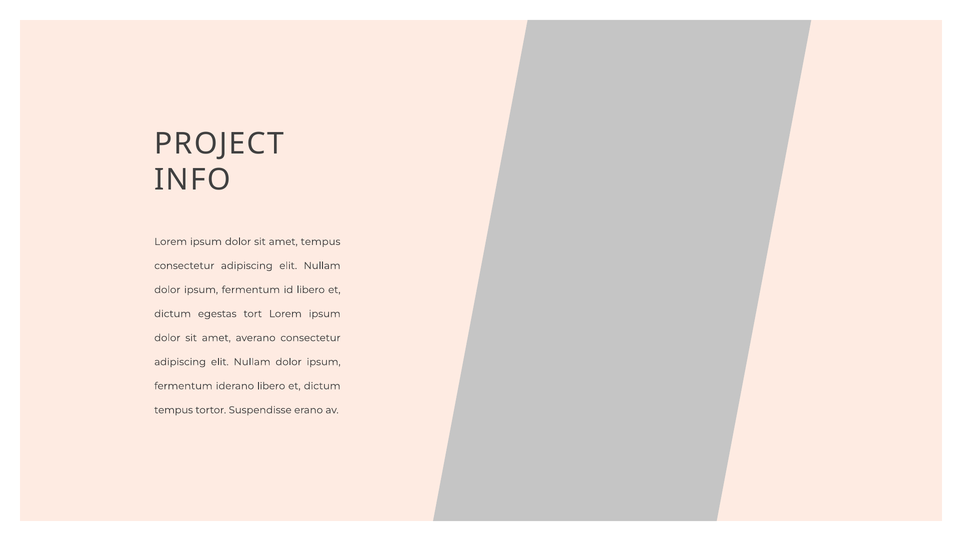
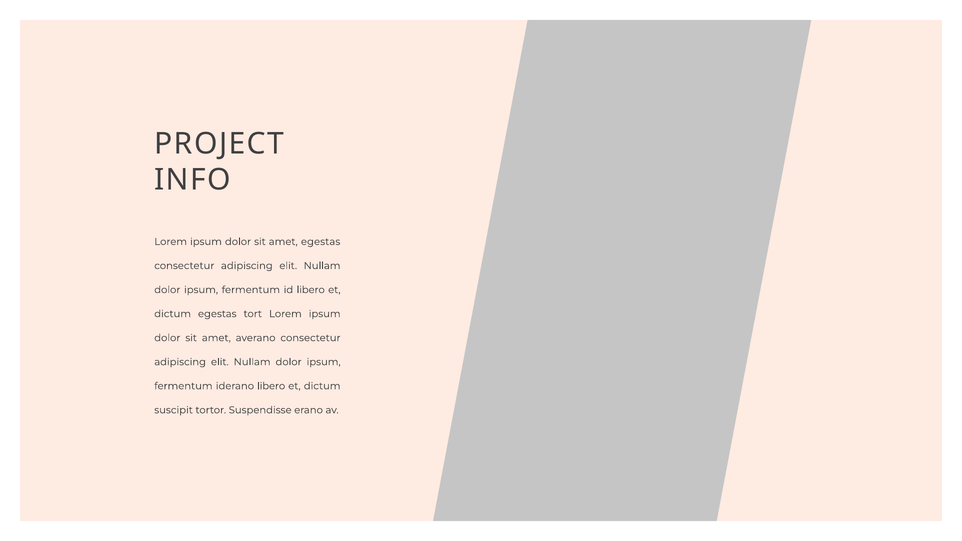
amet tempus: tempus -> egestas (321, 242)
tempus: tempus -> suscipit (174, 410)
